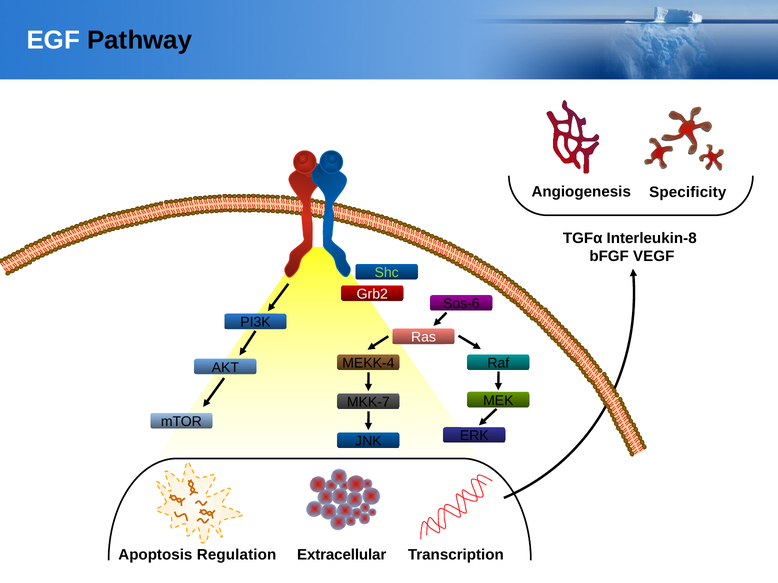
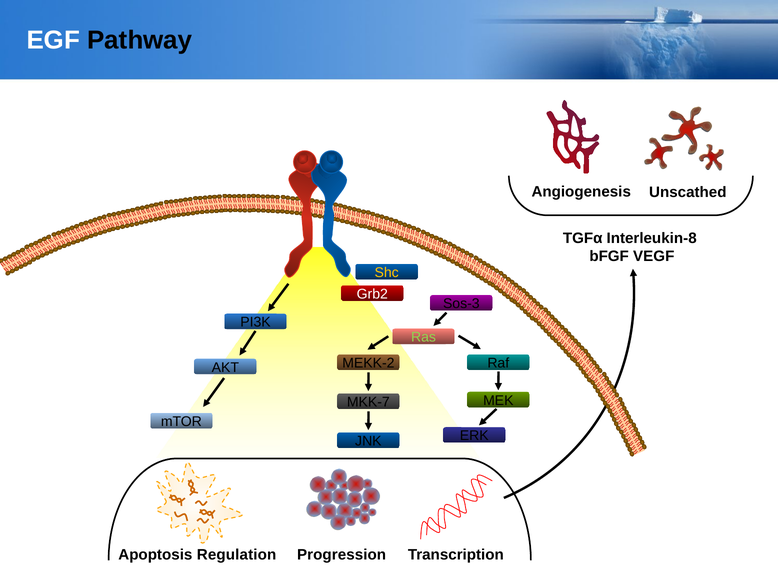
Specificity: Specificity -> Unscathed (688, 193)
Shc colour: light green -> yellow (387, 273)
Sos-6: Sos-6 -> Sos-3 (461, 304)
Ras colour: white -> light green (423, 338)
MEKK-4: MEKK-4 -> MEKK-2 (368, 363)
Extracellular: Extracellular -> Progression (342, 555)
